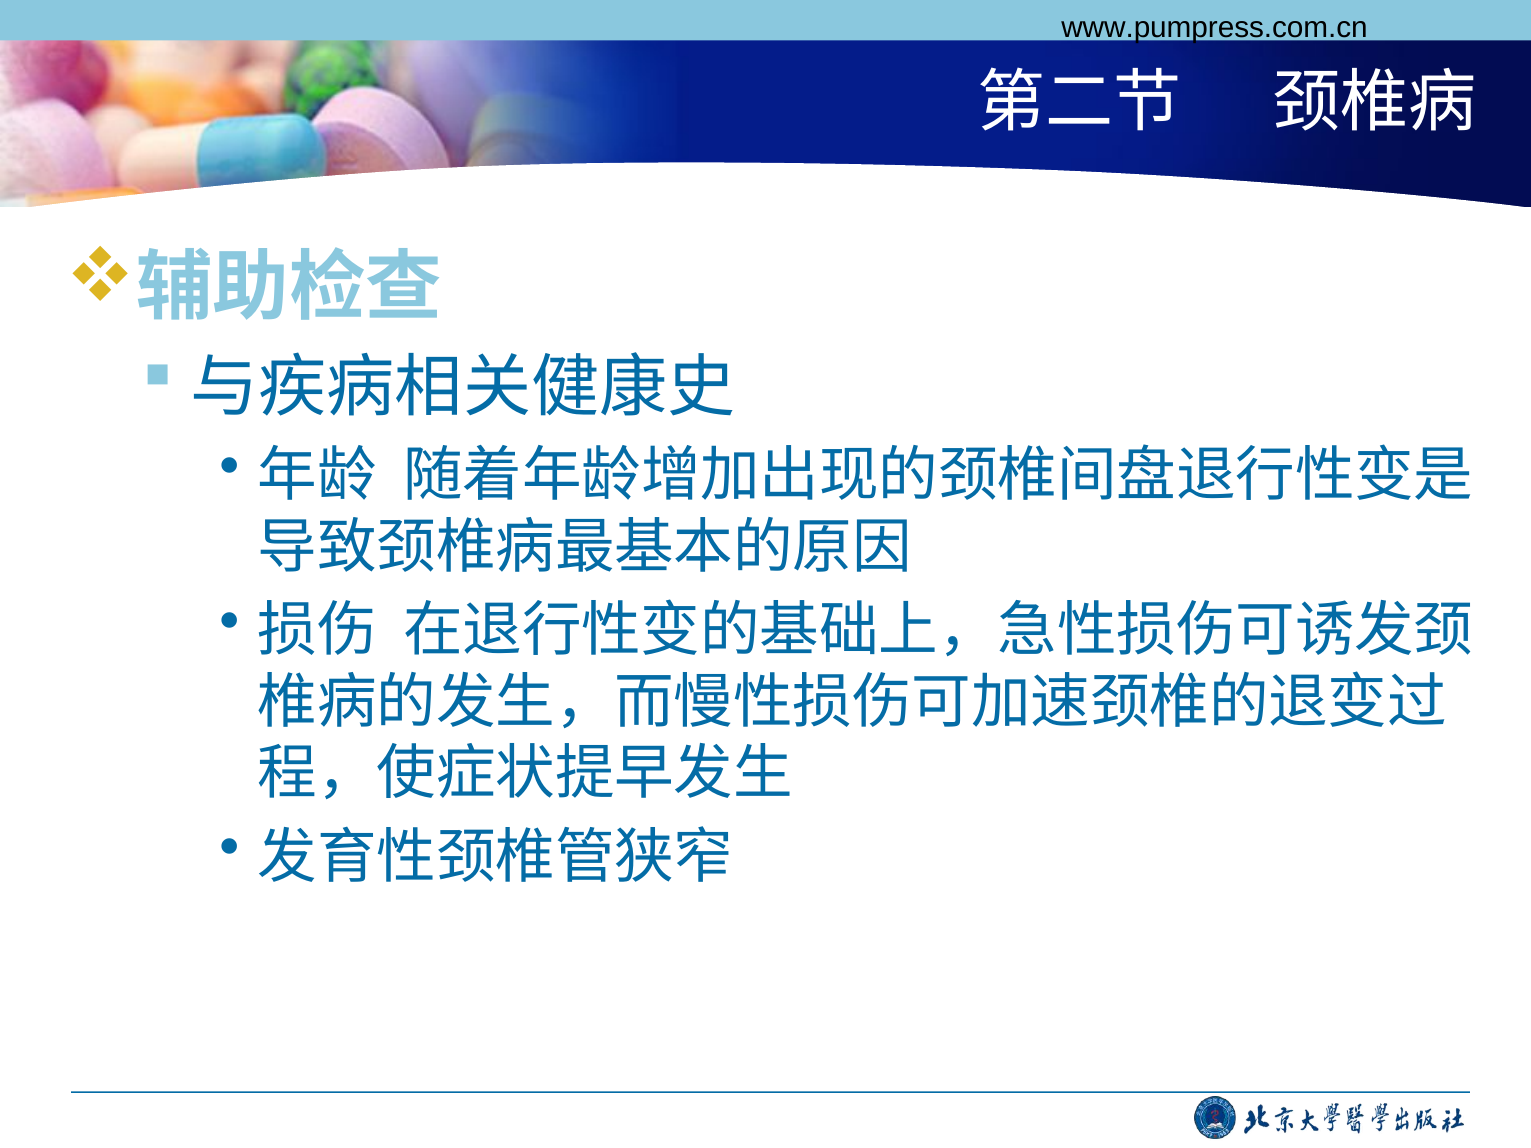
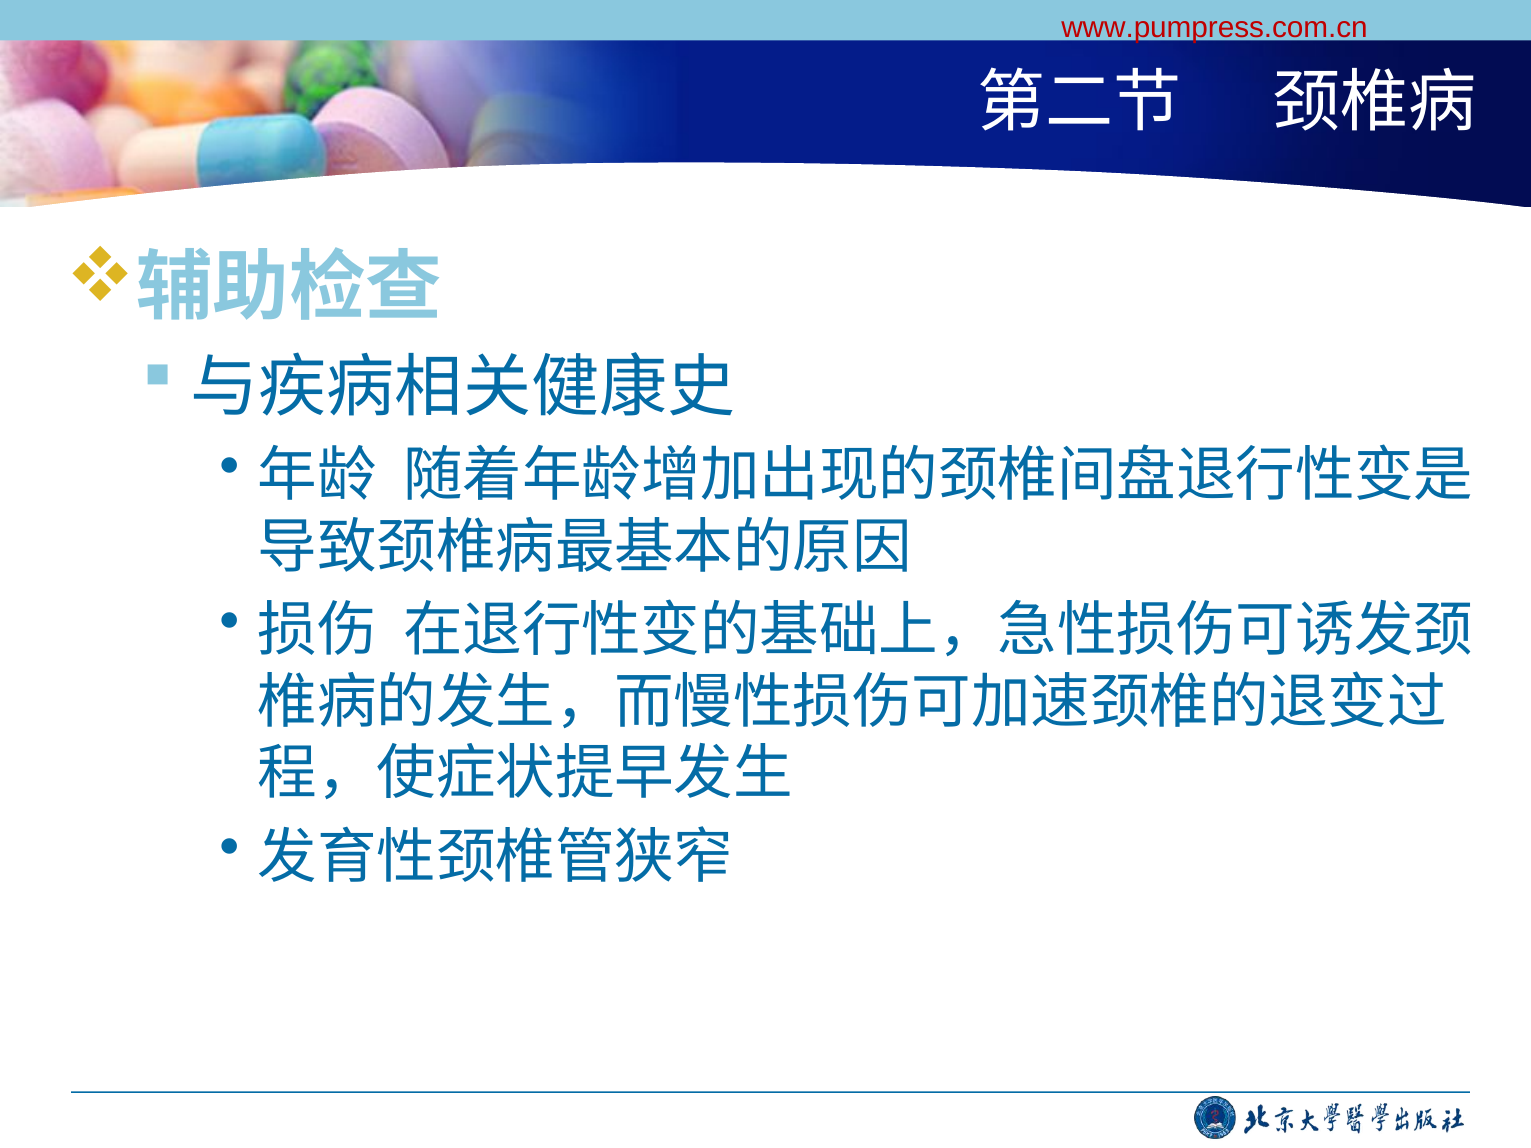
www.pumpress.com.cn colour: black -> red (1215, 27)
